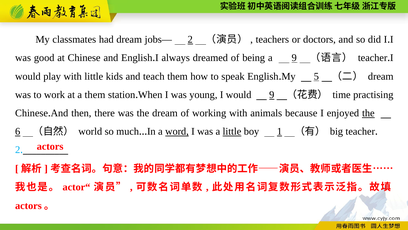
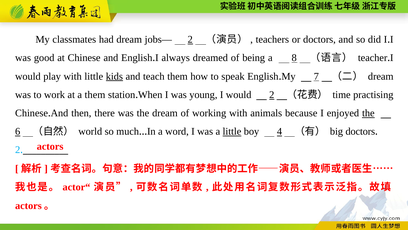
a 9: 9 -> 8 (294, 58)
kids underline: none -> present (114, 76)
5: 5 -> 7 (316, 76)
would 9: 9 -> 2 (272, 95)
word underline: present -> none (177, 131)
1: 1 -> 4 (279, 131)
big teacher: teacher -> doctors (360, 131)
